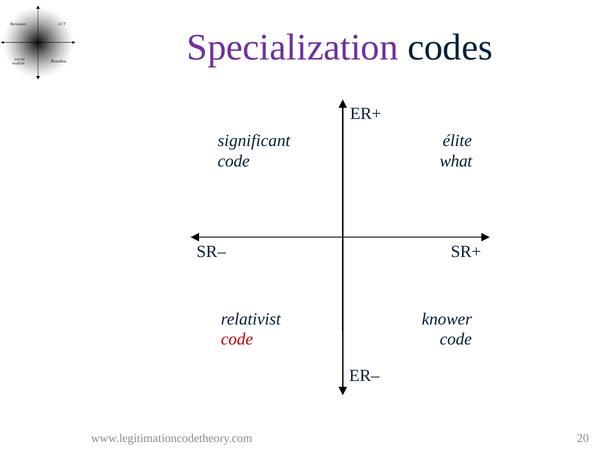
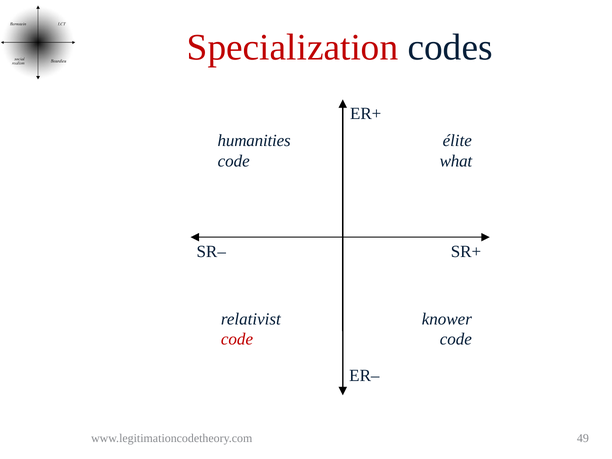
Specialization colour: purple -> red (293, 48)
significant: significant -> humanities (254, 141)
20: 20 -> 49 (583, 438)
